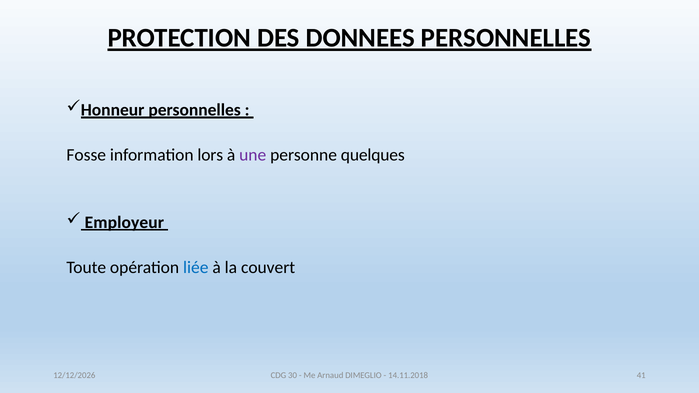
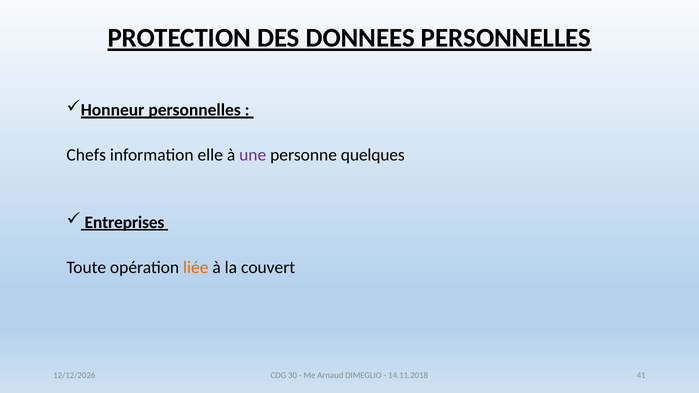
Fosse: Fosse -> Chefs (86, 155)
lors: lors -> elle (210, 155)
Employeur: Employeur -> Entreprises (124, 222)
liée colour: blue -> orange (196, 267)
